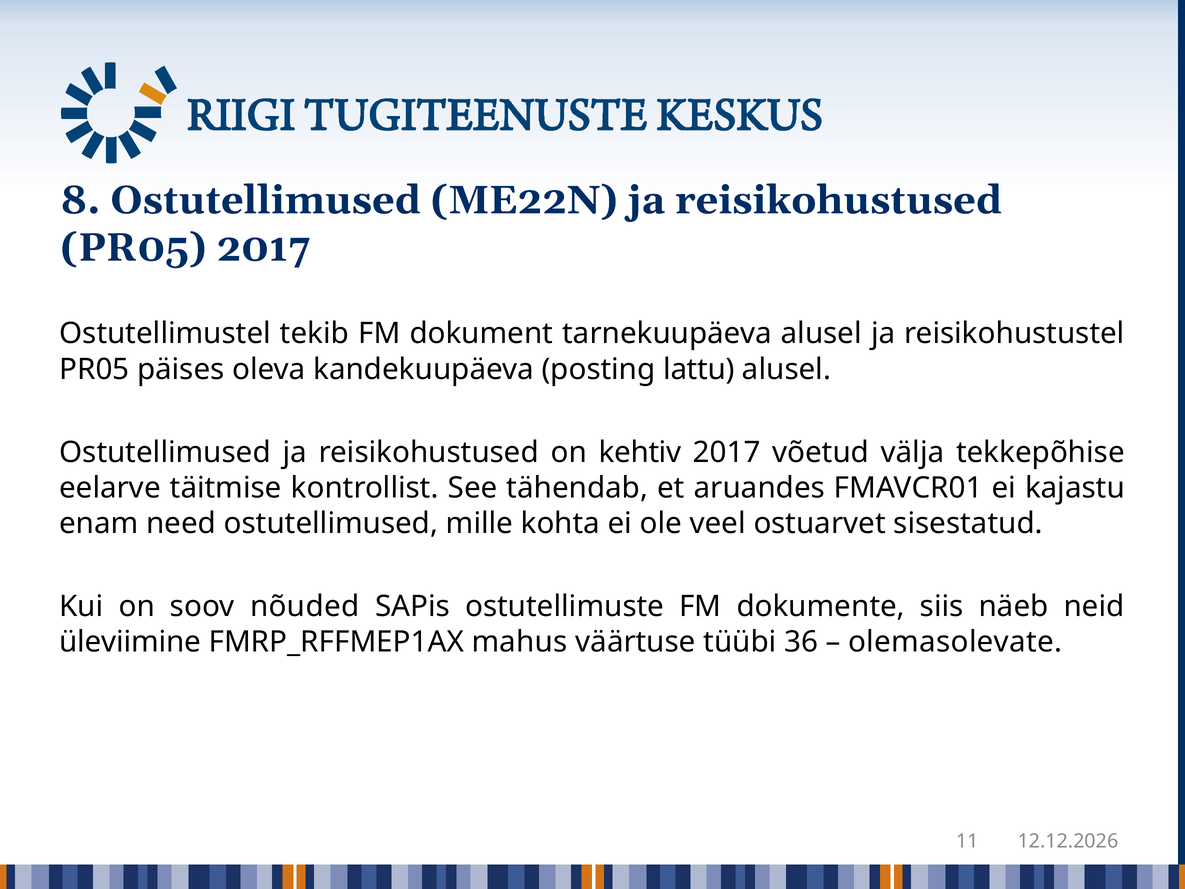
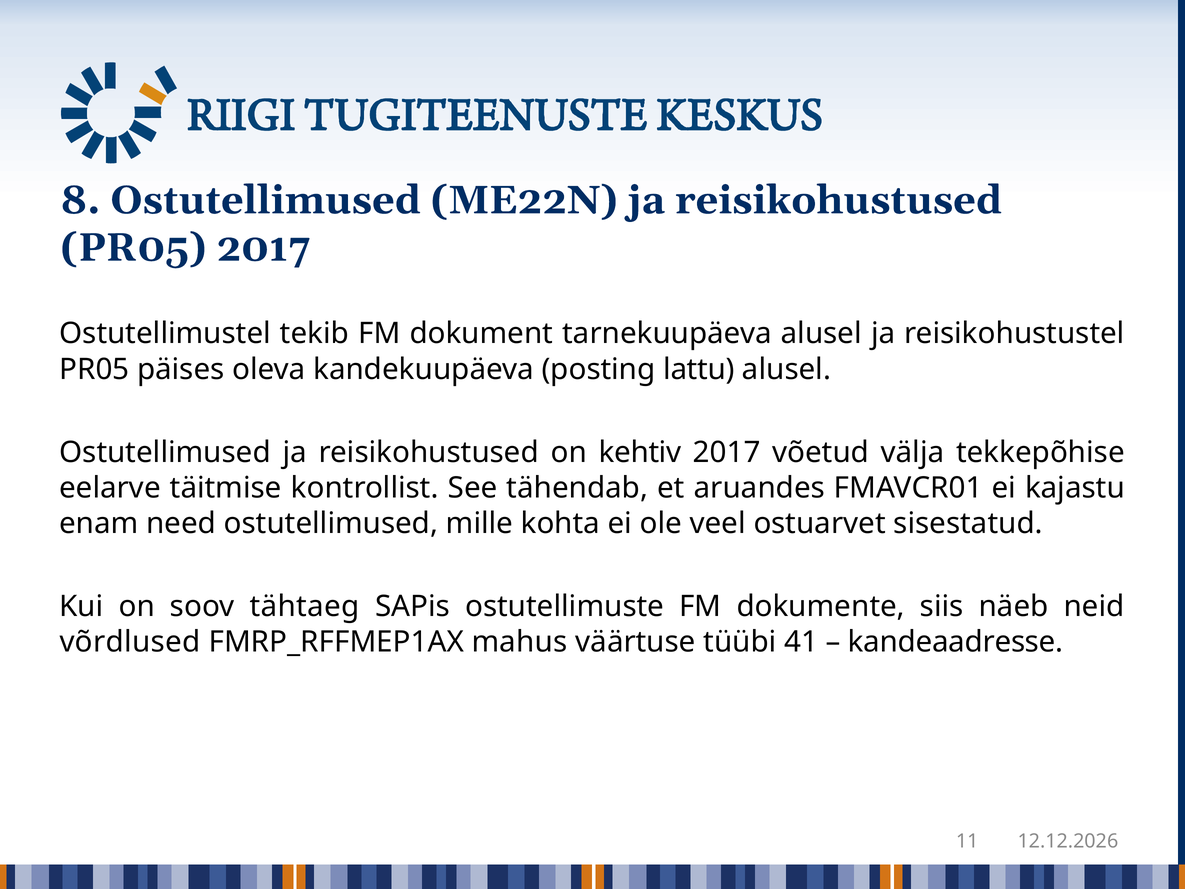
nõuded: nõuded -> tähtaeg (305, 606)
üleviimine: üleviimine -> võrdlused (130, 642)
36: 36 -> 41 (801, 642)
olemasolevate: olemasolevate -> kandeaadresse (956, 642)
